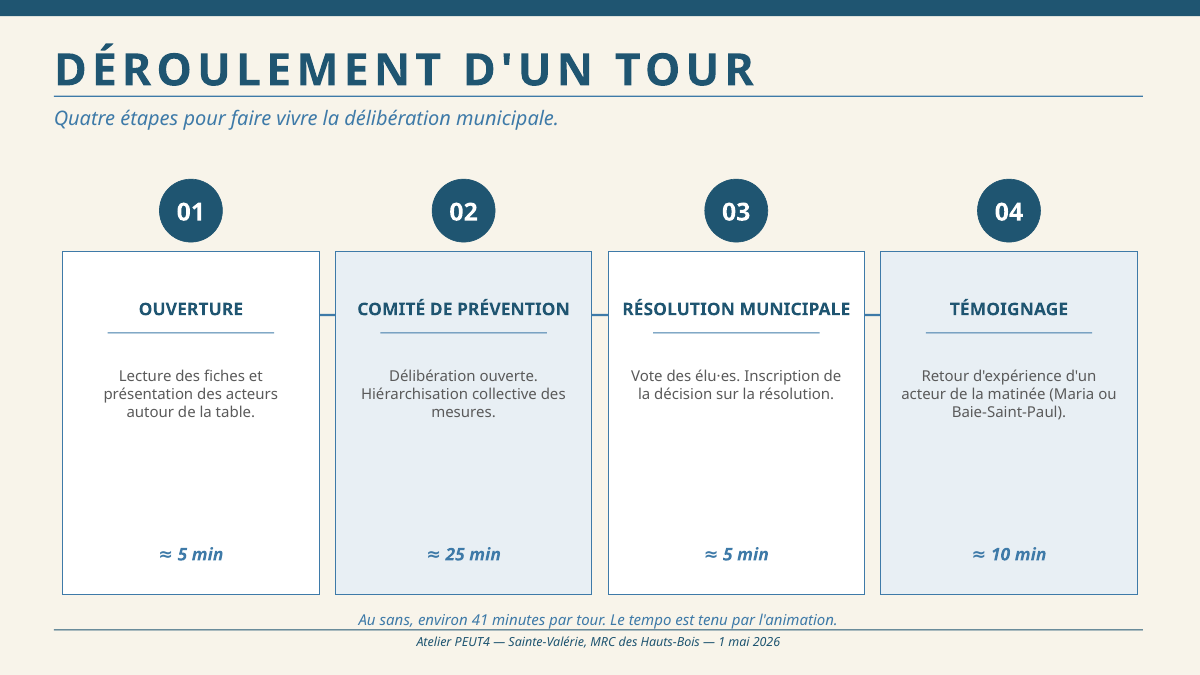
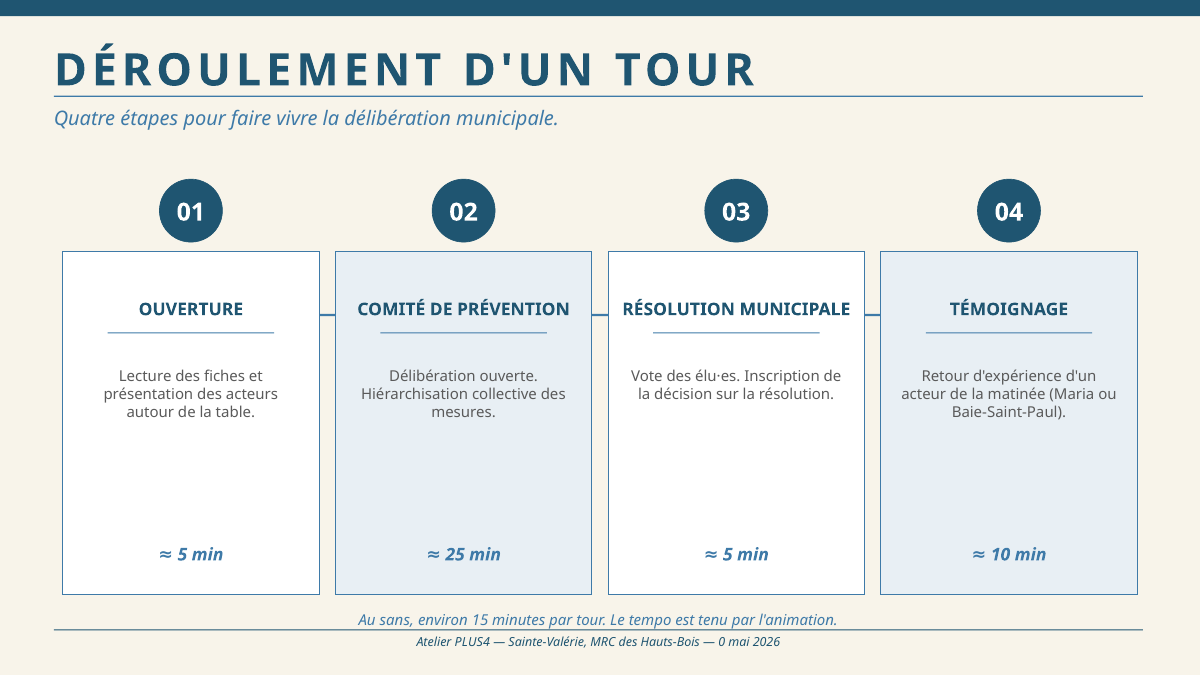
41: 41 -> 15 (480, 620)
PEUT4: PEUT4 -> PLUS4 (472, 643)
1: 1 -> 0 (722, 643)
